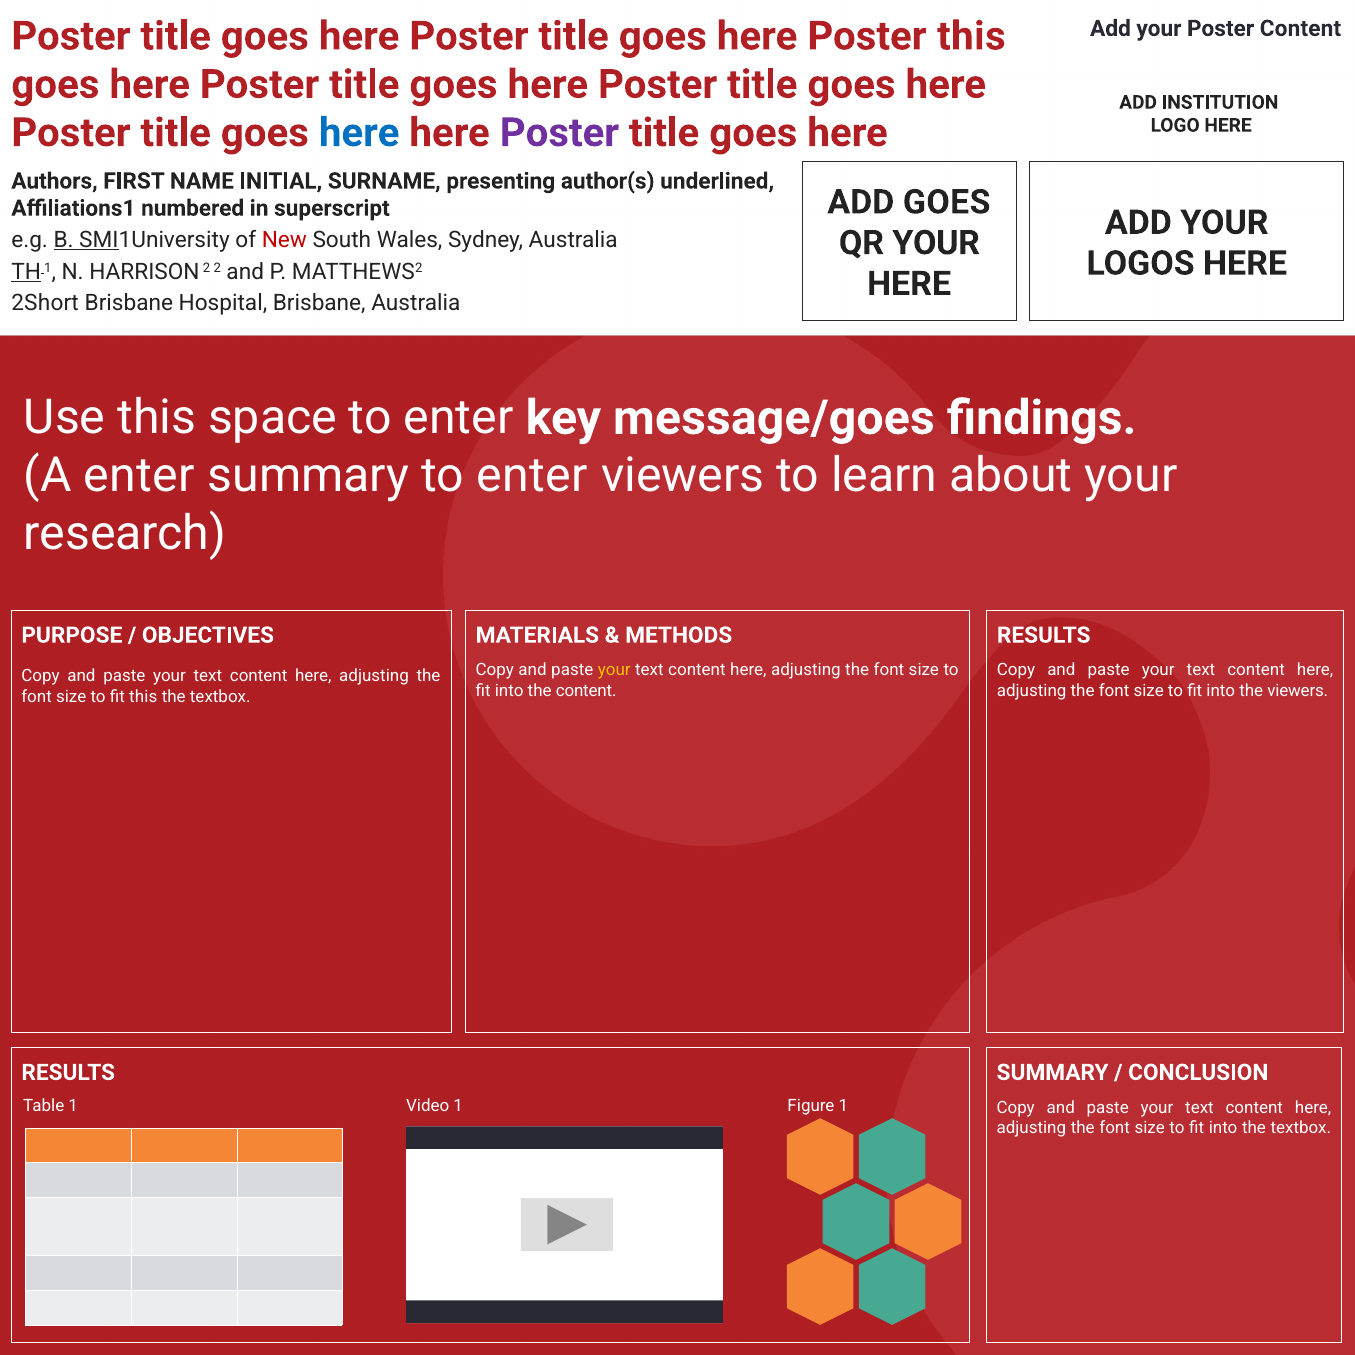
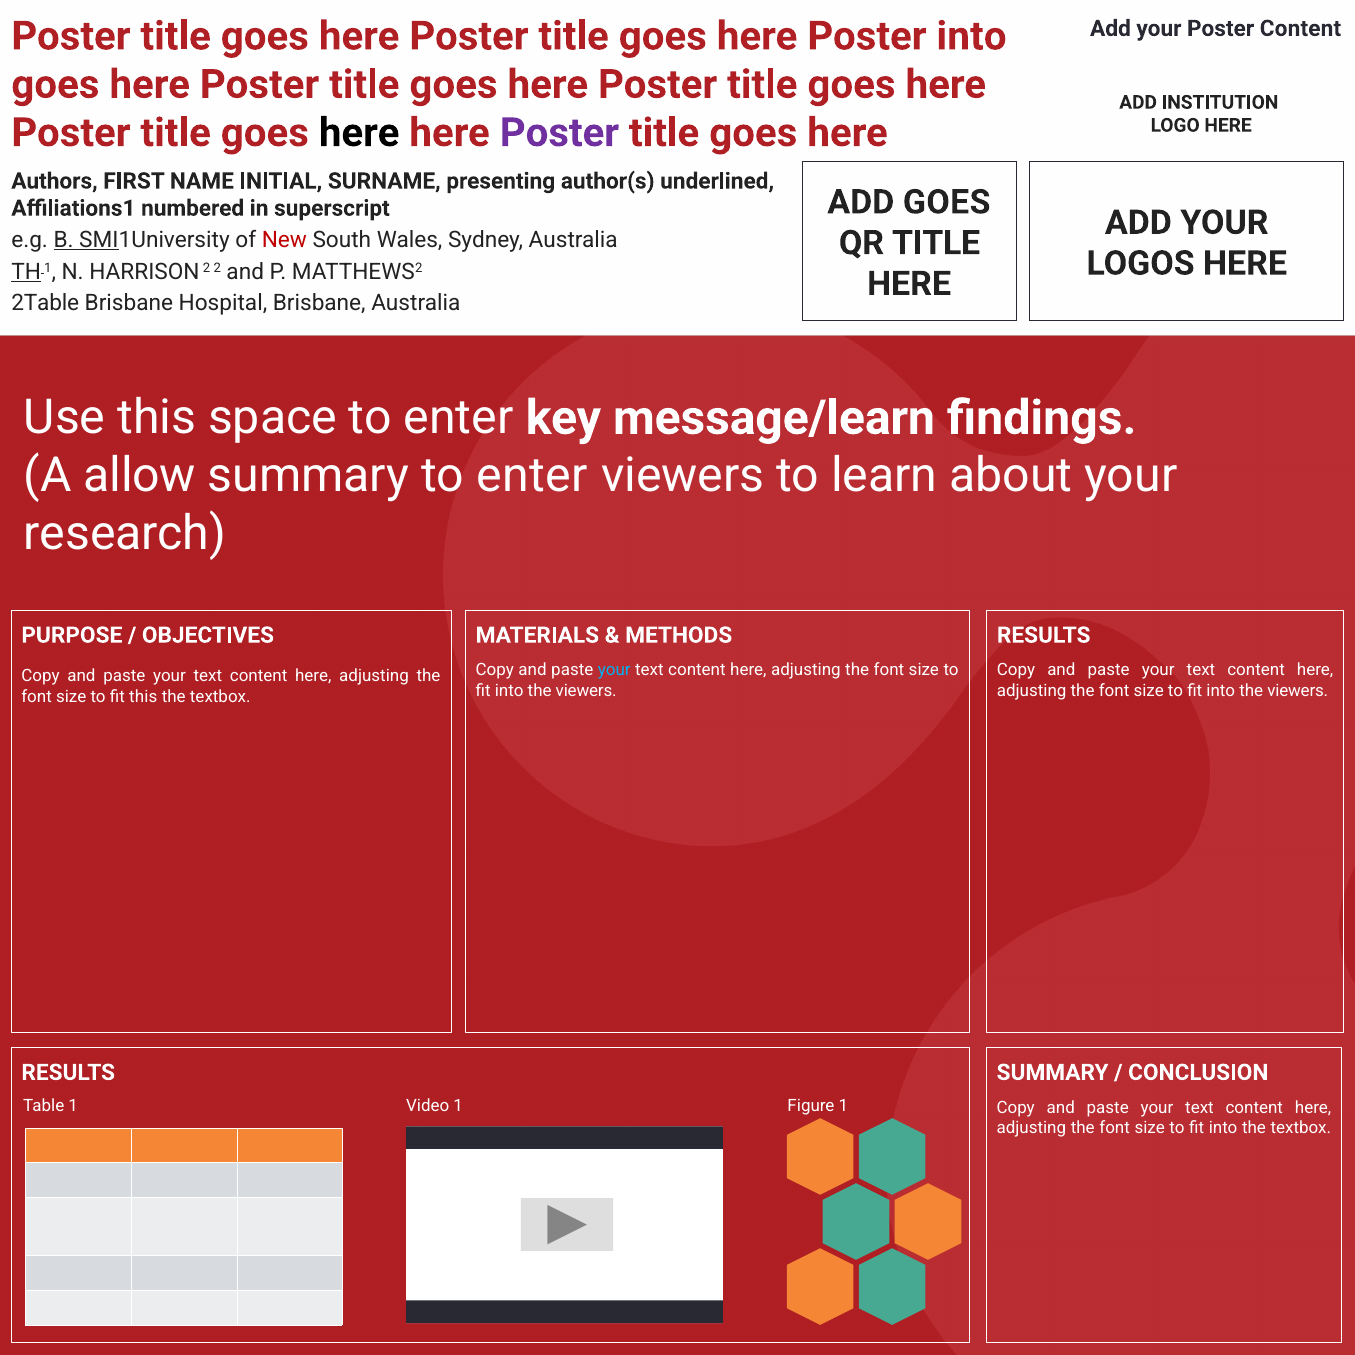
Poster this: this -> into (972, 36)
here colour: blue -> black (359, 133)
QR YOUR: YOUR -> TITLE (936, 243)
2Short: 2Short -> 2Table (45, 303)
message/goes: message/goes -> message/learn (774, 418)
A enter: enter -> allow (140, 476)
your colour: yellow -> light blue (614, 670)
content: content -> viewers (586, 691)
